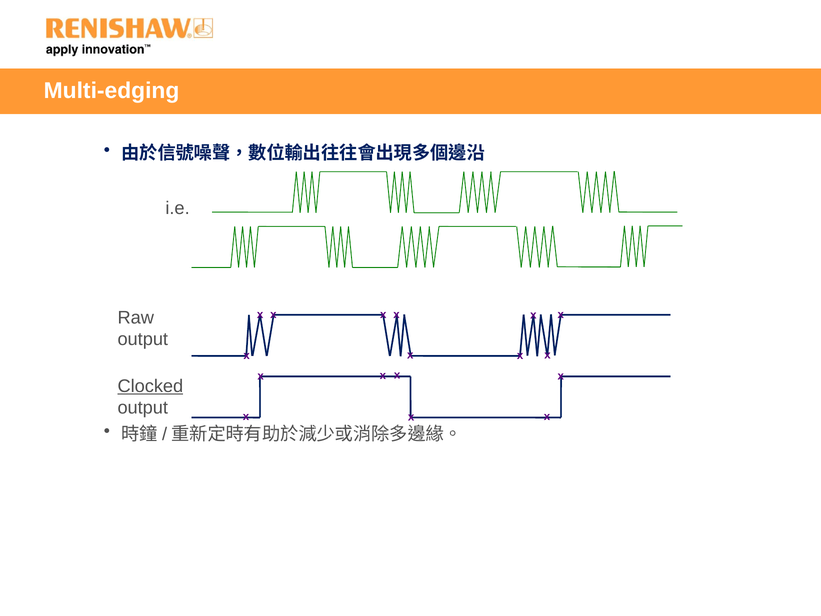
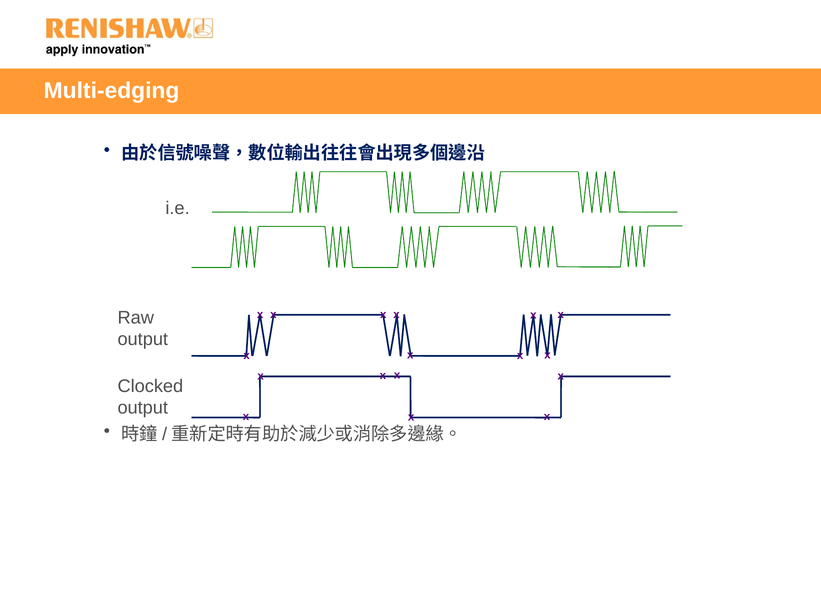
Clocked underline: present -> none (150, 386)
